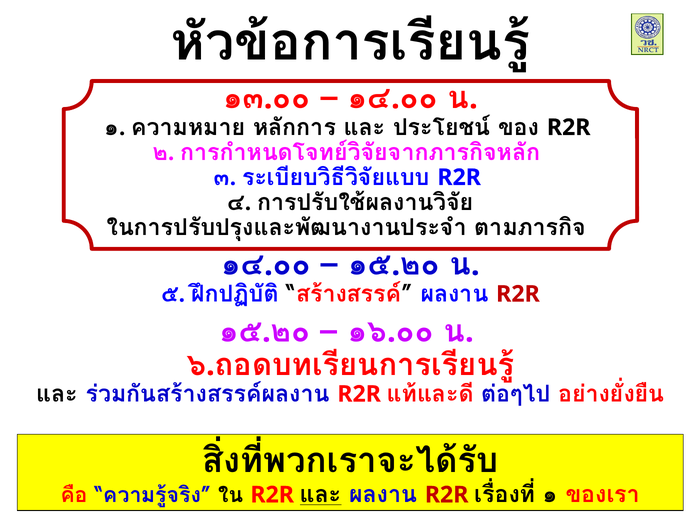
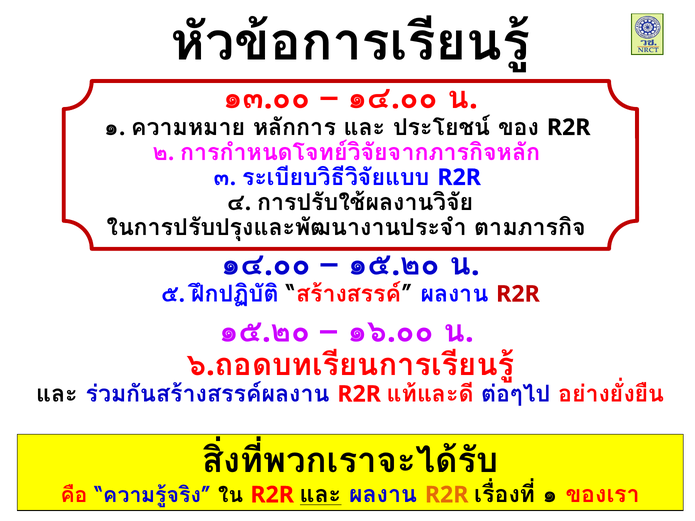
R2R colour: red -> orange (447, 495)
